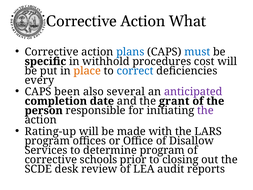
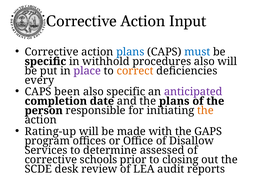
What: What -> Input (188, 21)
procedures cost: cost -> also (204, 61)
place colour: orange -> purple (87, 71)
correct colour: blue -> orange (135, 71)
also several: several -> specific (126, 92)
the grant: grant -> plans (174, 101)
the colour: purple -> orange (205, 110)
LARS: LARS -> GAPS (208, 131)
determine program: program -> assessed (162, 150)
